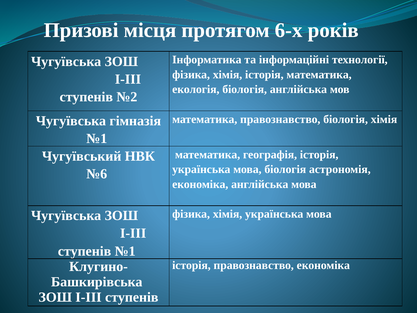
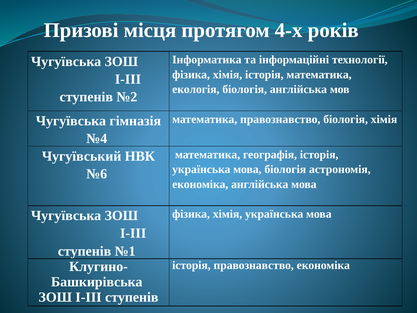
6-х: 6-х -> 4-х (289, 30)
№1: №1 -> №4 (97, 138)
